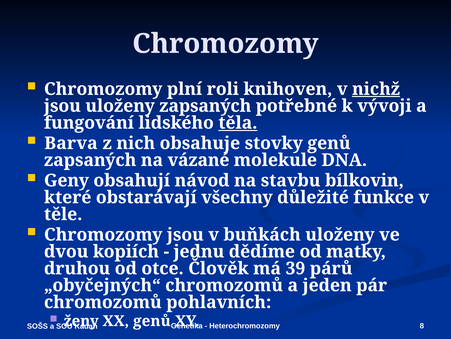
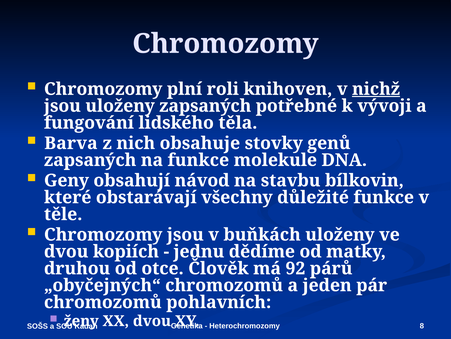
těla underline: present -> none (238, 123)
na vázané: vázané -> funkce (198, 160)
39: 39 -> 92 (295, 268)
XX genů: genů -> dvou (152, 320)
